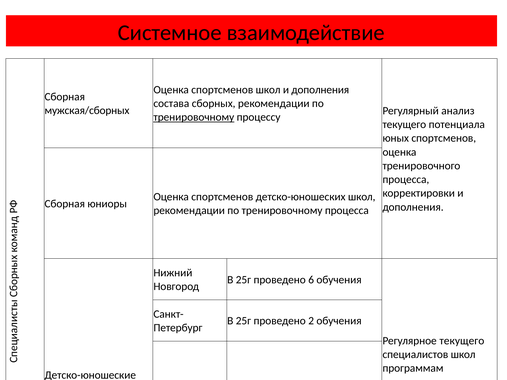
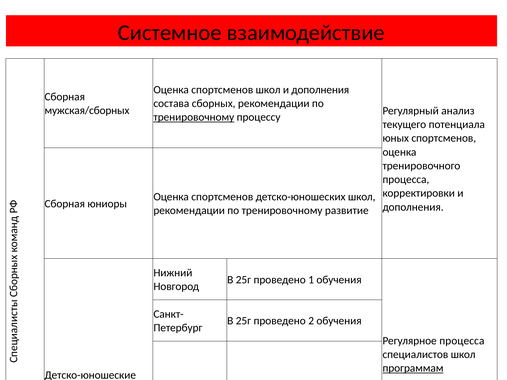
тренировочному процесса: процесса -> развитие (347, 211)
проведено 6: 6 -> 1 (311, 280)
Регулярное текущего: текущего -> процесса (462, 341)
программам underline: none -> present (413, 368)
